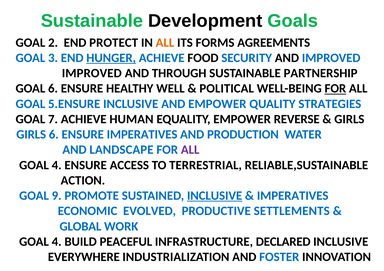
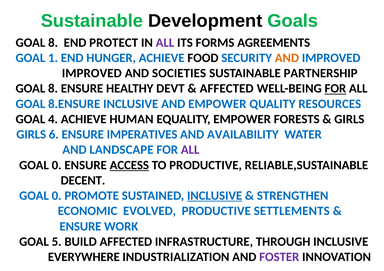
2: 2 -> 8 (53, 43)
ALL colour: orange -> purple (165, 43)
3: 3 -> 1 (53, 58)
HUNGER underline: present -> none (111, 58)
AND colour: black -> orange (287, 58)
THROUGH: THROUGH -> SOCIETIES (179, 73)
6: 6 -> 8 (53, 89)
WELL: WELL -> DEVT (170, 89)
POLITICAL: POLITICAL -> AFFECTED (227, 89)
5.ENSURE: 5.ENSURE -> 8.ENSURE (74, 104)
STRATEGIES: STRATEGIES -> RESOURCES (330, 104)
7: 7 -> 4 (53, 119)
REVERSE: REVERSE -> FORESTS (297, 119)
PRODUCTION: PRODUCTION -> AVAILABILITY (243, 135)
4: 4 -> 0 (57, 165)
ACCESS underline: none -> present (129, 165)
TO TERRESTRIAL: TERRESTRIAL -> PRODUCTIVE (206, 165)
ACTION: ACTION -> DECENT (83, 181)
9: 9 -> 0 (57, 196)
IMPERATIVES: IMPERATIVES -> STRENGTHEN (293, 196)
GLOBAL: GLOBAL -> ENSURE (80, 227)
4: 4 -> 5 (57, 242)
BUILD PEACEFUL: PEACEFUL -> AFFECTED (126, 242)
DECLARED: DECLARED -> THROUGH (283, 242)
FOSTER colour: blue -> purple (279, 257)
